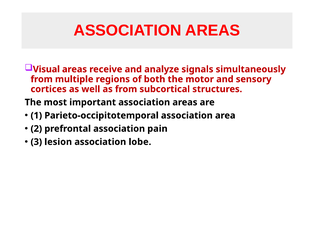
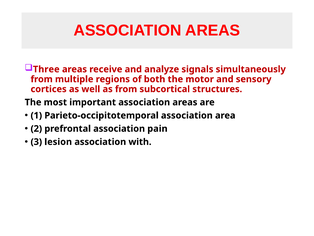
Visual: Visual -> Three (46, 69)
lobe: lobe -> with (140, 142)
